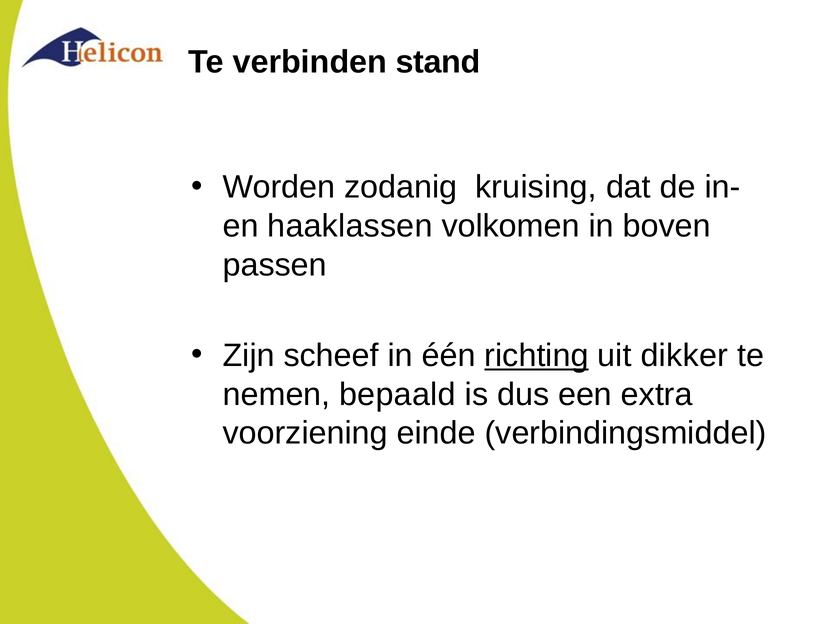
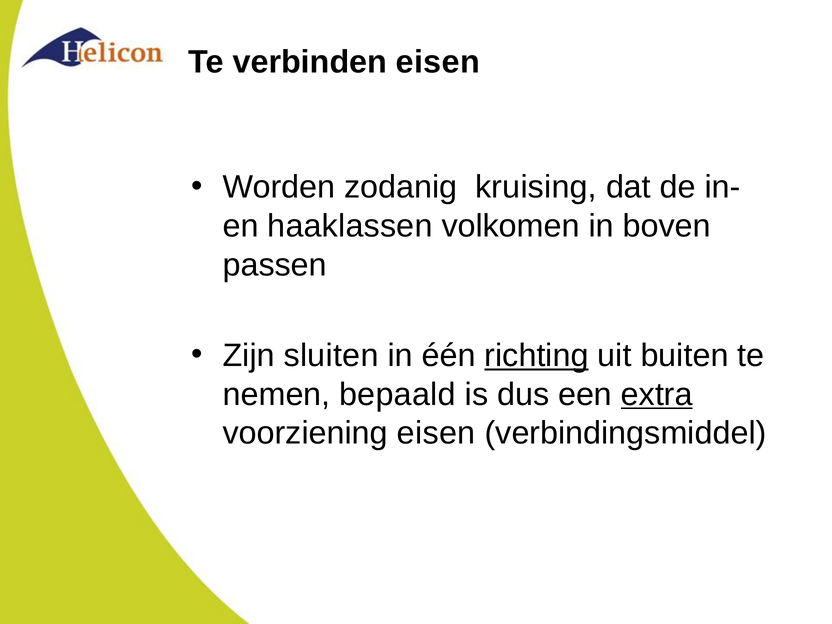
verbinden stand: stand -> eisen (438, 62)
scheef: scheef -> sluiten (331, 355)
dikker: dikker -> buiten (685, 355)
extra underline: none -> present (657, 394)
voorziening einde: einde -> eisen (436, 433)
